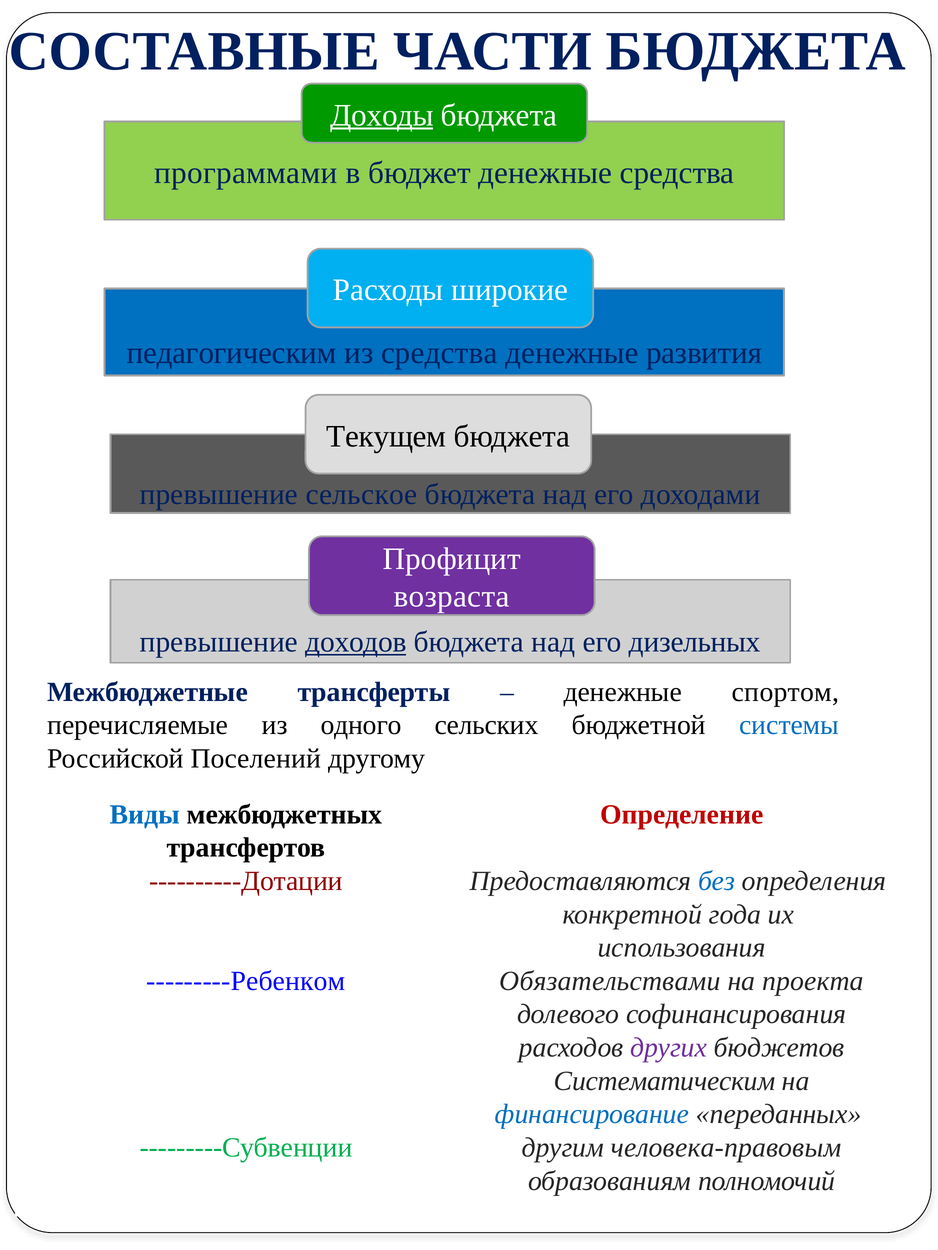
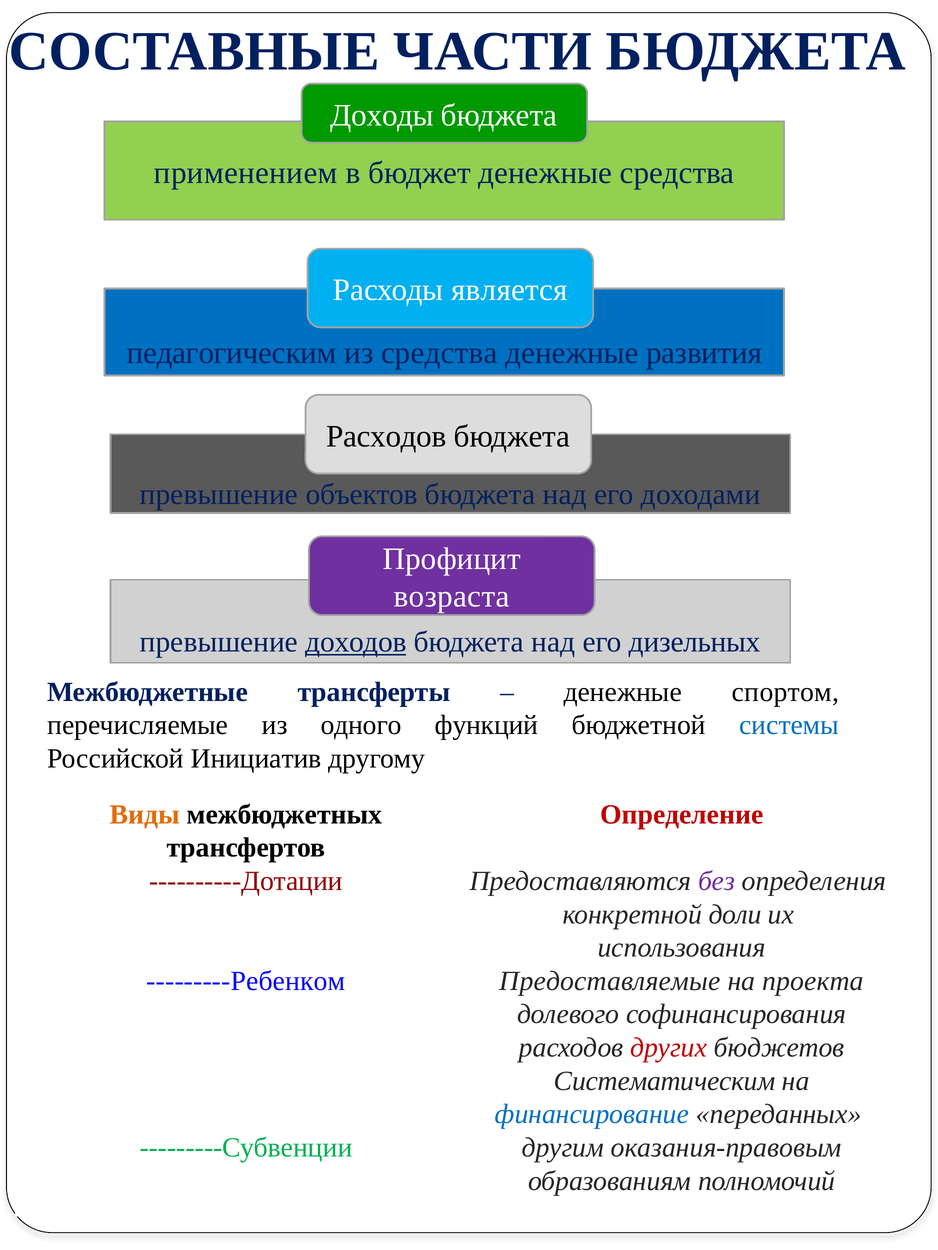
Доходы underline: present -> none (382, 115)
программами: программами -> применением (246, 173)
широкие: широкие -> является (509, 290)
Текущем: Текущем -> Расходов (386, 437)
сельское: сельское -> объектов (362, 495)
сельских: сельских -> функций (487, 726)
Поселений: Поселений -> Инициатив (256, 759)
Виды colour: blue -> orange (145, 815)
без colour: blue -> purple (717, 882)
года: года -> доли (735, 915)
Обязательствами: Обязательствами -> Предоставляемые (610, 982)
других colour: purple -> red (669, 1048)
человека-правовым: человека-правовым -> оказания-правовым (726, 1148)
